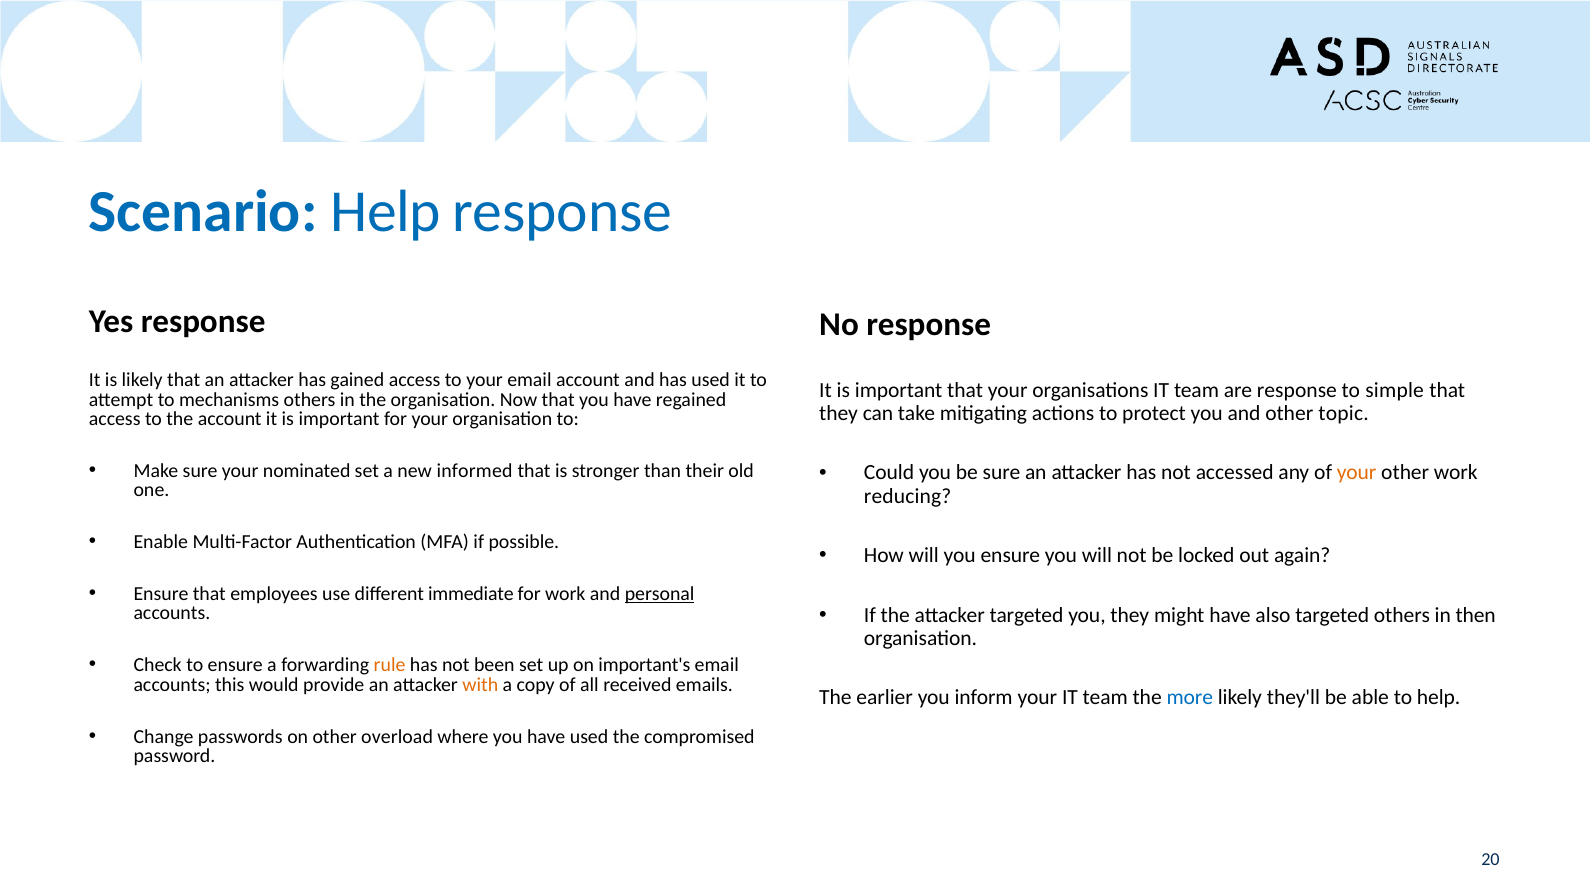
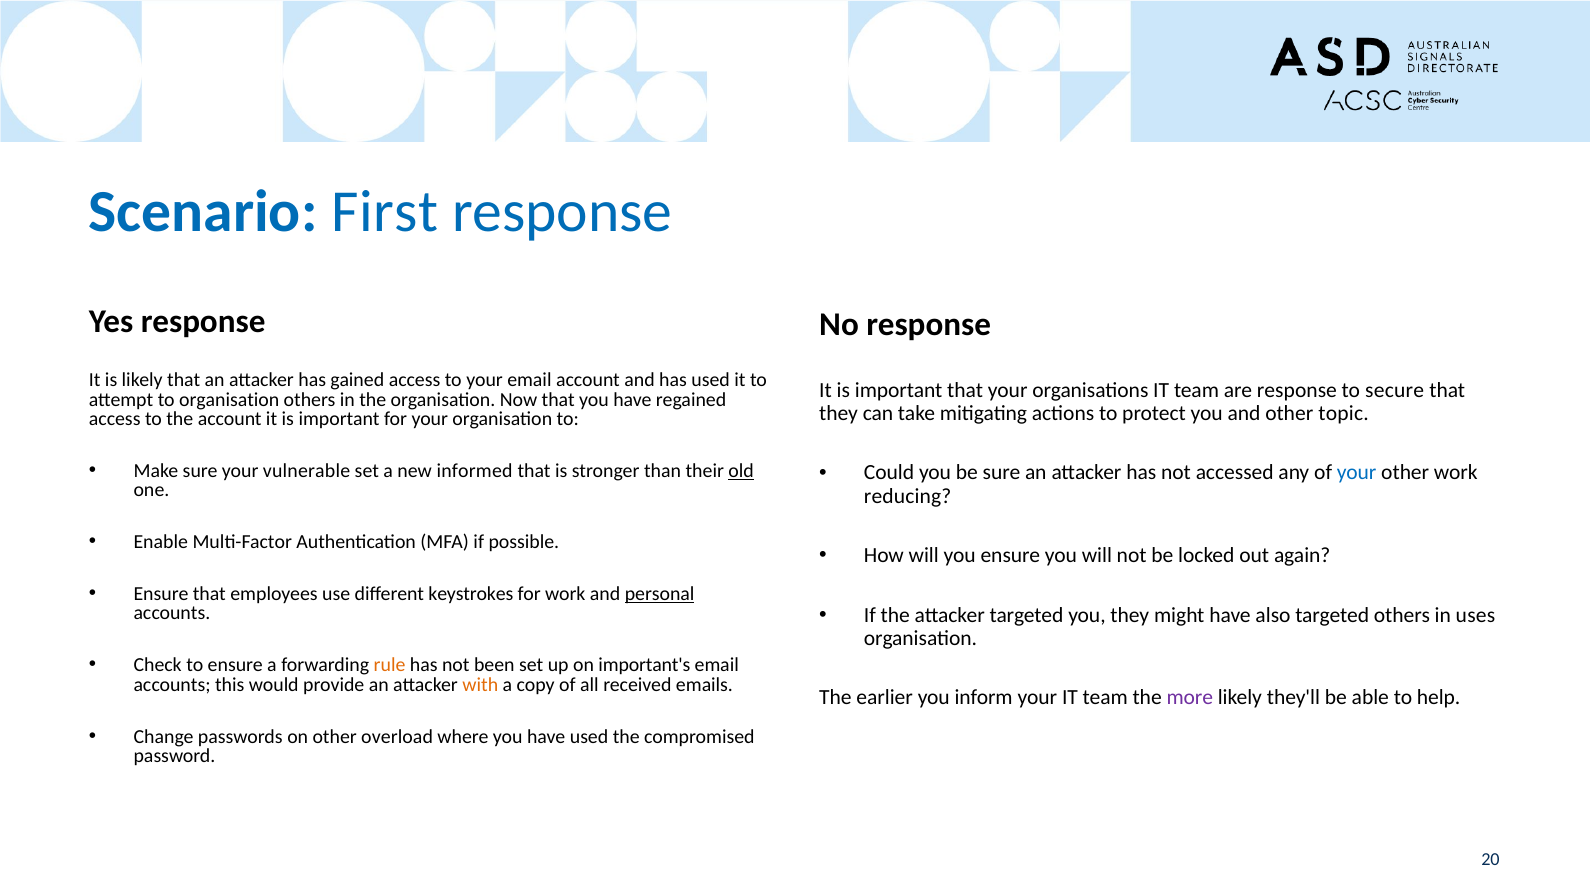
Scenario Help: Help -> First (385, 212)
simple: simple -> secure (1395, 390)
to mechanisms: mechanisms -> organisation (229, 400)
nominated: nominated -> vulnerable (307, 471)
old underline: none -> present (741, 471)
your colour: orange -> blue (1357, 473)
immediate: immediate -> keystrokes (471, 594)
then: then -> uses (1475, 615)
more colour: blue -> purple (1190, 698)
